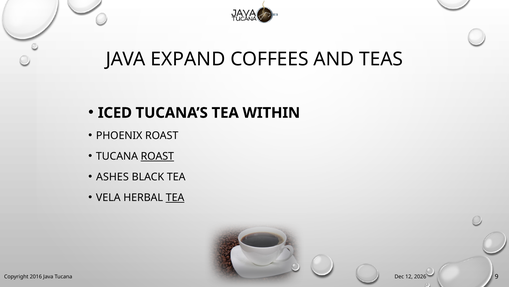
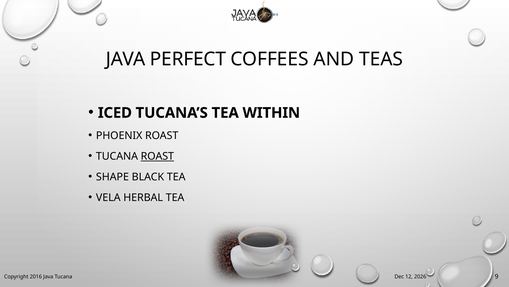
EXPAND: EXPAND -> PERFECT (188, 59)
ASHES: ASHES -> SHAPE (112, 177)
TEA underline: present -> none (175, 197)
